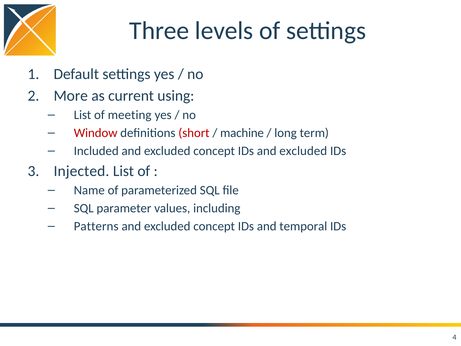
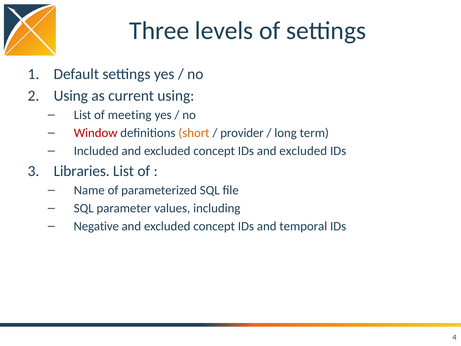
More: More -> Using (71, 96)
short colour: red -> orange (194, 133)
machine: machine -> provider (242, 133)
Injected: Injected -> Libraries (82, 171)
Patterns: Patterns -> Negative (96, 226)
